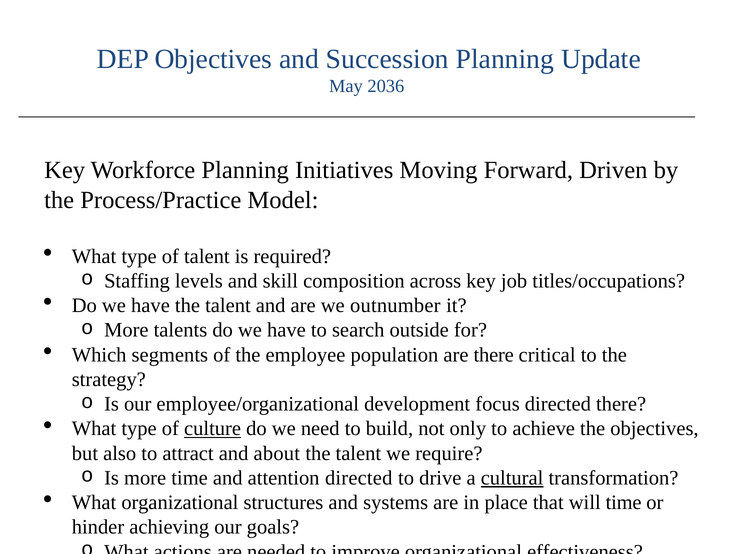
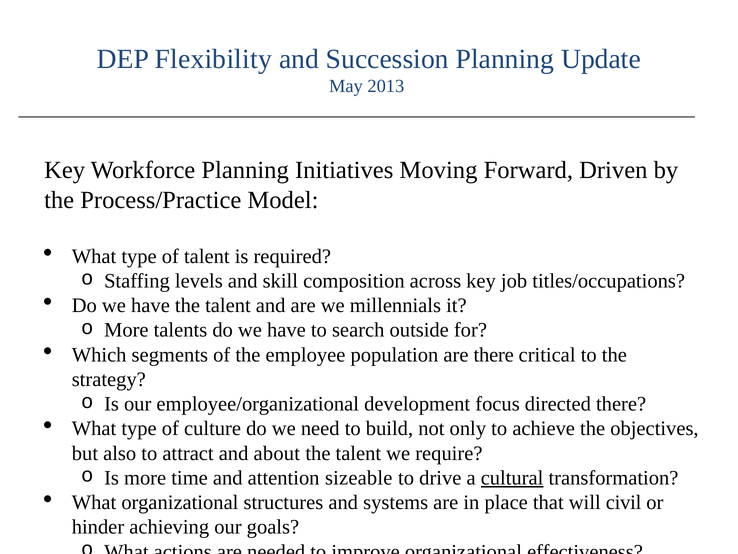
DEP Objectives: Objectives -> Flexibility (213, 59)
2036: 2036 -> 2013 (386, 86)
outnumber: outnumber -> millennials (395, 305)
culture underline: present -> none (213, 428)
attention directed: directed -> sizeable (359, 477)
will time: time -> civil (624, 502)
